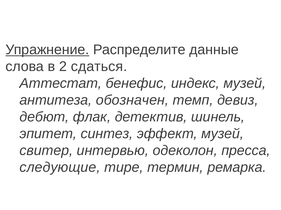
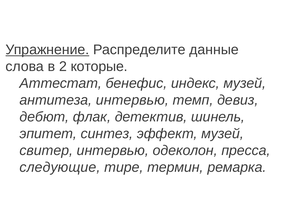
сдаться: сдаться -> которые (99, 67)
антитеза обозначен: обозначен -> интервью (132, 100)
